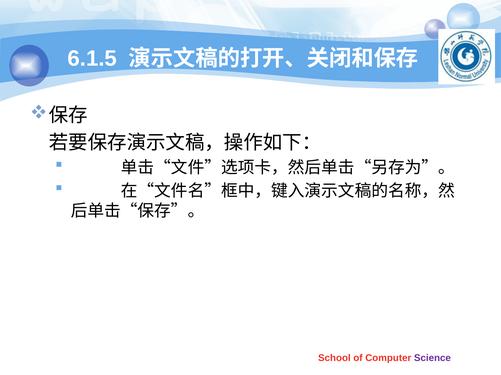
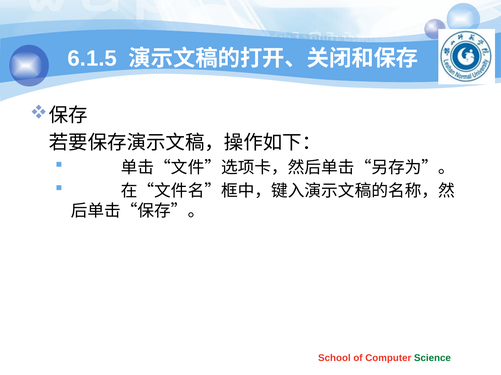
Science colour: purple -> green (432, 359)
